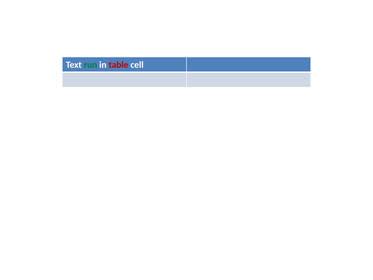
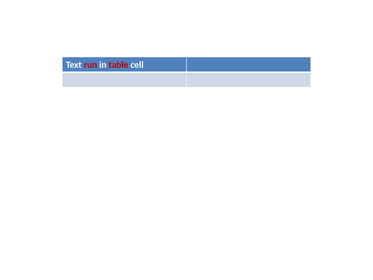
run colour: green -> red (90, 65)
